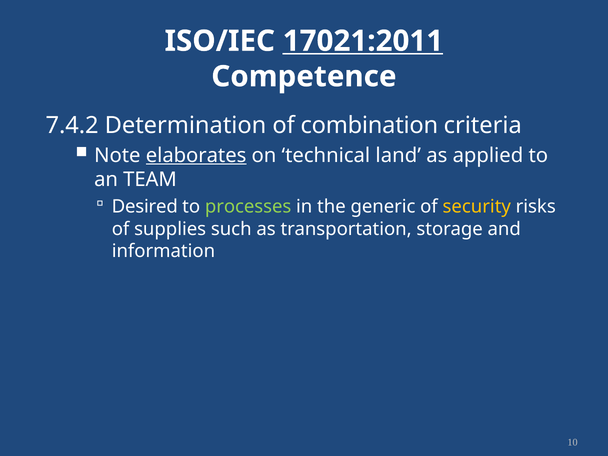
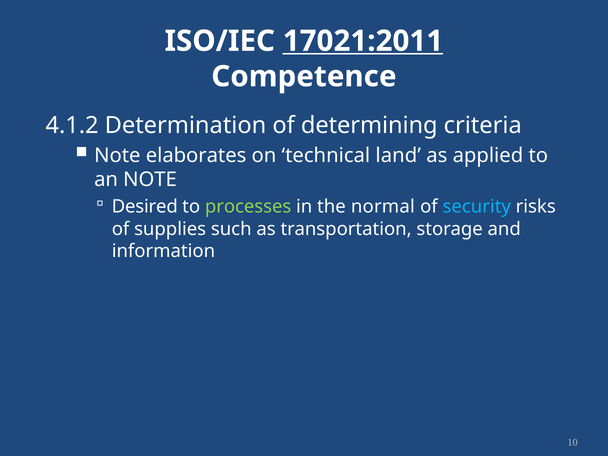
7.4.2: 7.4.2 -> 4.1.2 (72, 125)
combination: combination -> determining (369, 125)
elaborates underline: present -> none (196, 155)
an TEAM: TEAM -> NOTE (150, 180)
generic: generic -> normal (383, 207)
security colour: yellow -> light blue (477, 207)
